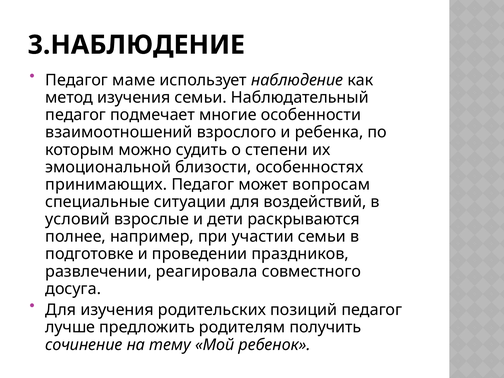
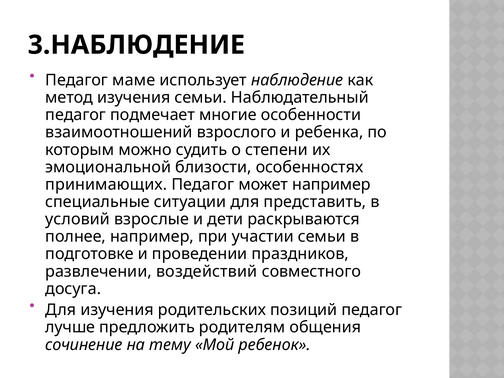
может вопросам: вопросам -> например (331, 184)
воздействий: воздействий -> представить (315, 202)
реагировала: реагировала -> воздействий (207, 271)
получить: получить -> общения (325, 327)
